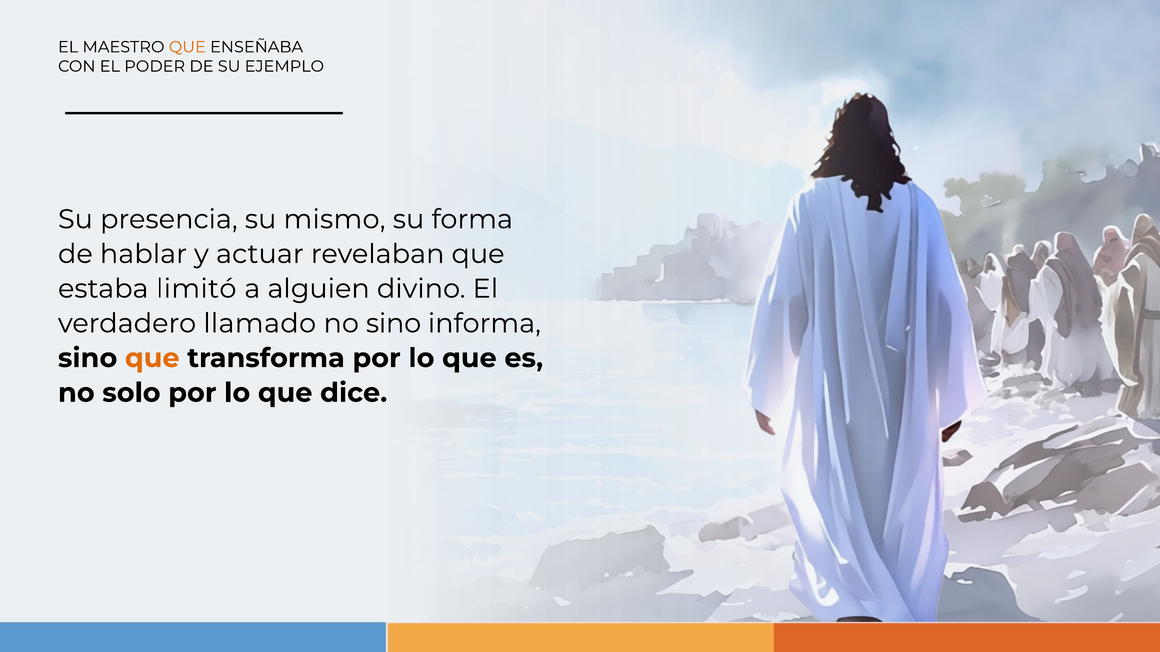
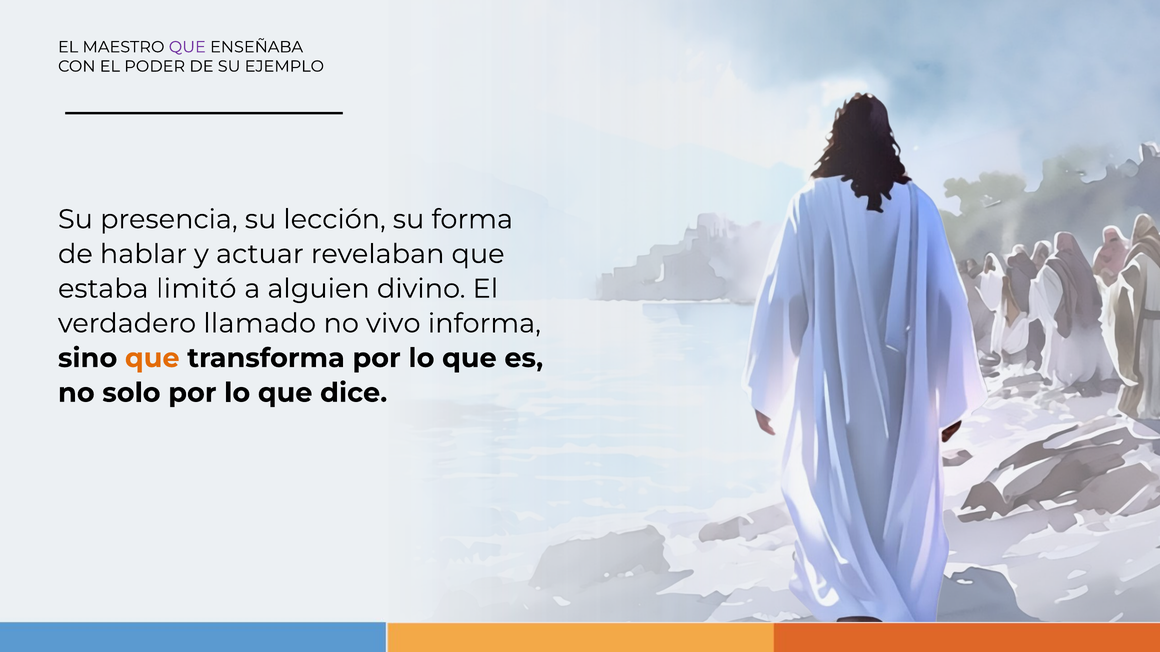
QUE colour: orange -> purple (187, 47)
mismo: mismo -> lección (335, 219)
no sino: sino -> vivo (393, 324)
